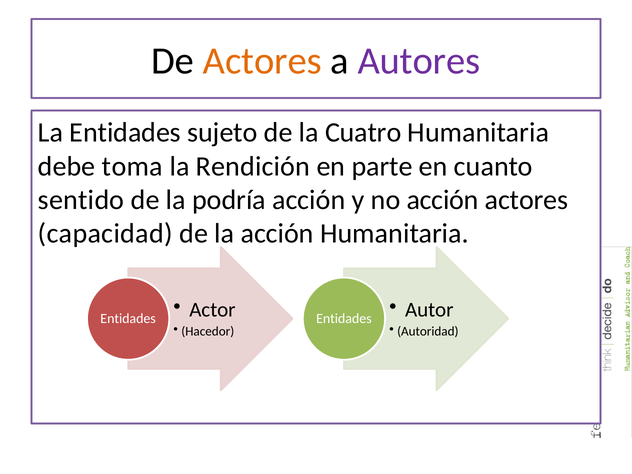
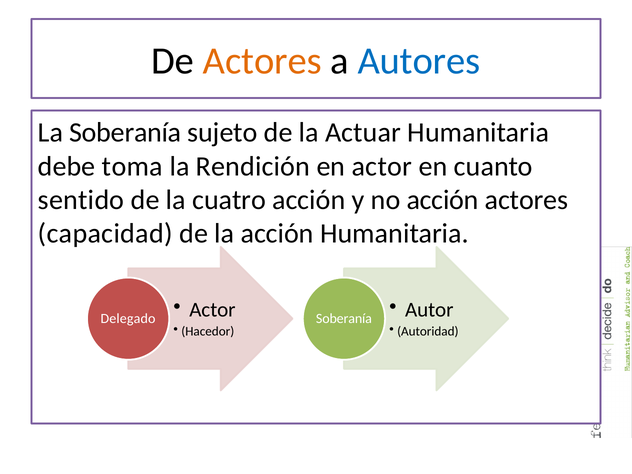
Autores colour: purple -> blue (419, 61)
La Entidades: Entidades -> Soberanía (125, 133)
Cuatro: Cuatro -> Actuar (363, 133)
en parte: parte -> actor (382, 166)
podría: podría -> cuatro (229, 200)
Entidades: Entidades -> Delegado (128, 319)
Entidades: Entidades -> Soberanía (344, 319)
